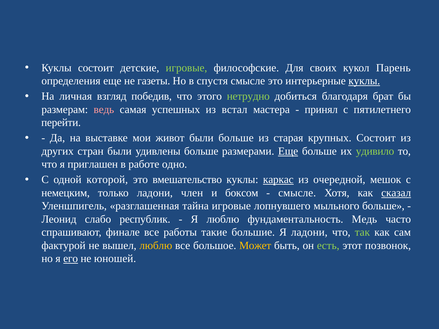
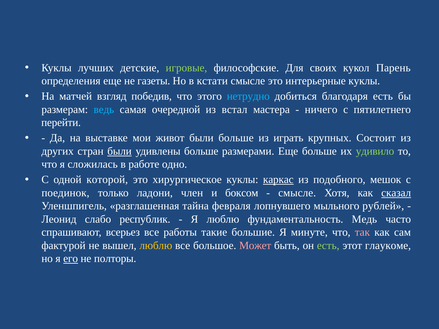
Куклы состоит: состоит -> лучших (96, 68)
спустя: спустя -> кстати (212, 81)
куклы underline: present -> none (364, 81)
личная: личная -> матчей (76, 96)
нетрудно colour: light green -> light blue (248, 96)
благодаря брат: брат -> есть (383, 96)
ведь colour: pink -> light blue (104, 110)
успешных: успешных -> очередной (176, 110)
принял: принял -> ничего (321, 110)
старая: старая -> играть (288, 138)
были underline: none -> present (120, 151)
Еще underline: present -> none (288, 151)
приглашен: приглашен -> сложилась (93, 164)
вмешательство: вмешательство -> хирургическое (187, 180)
очередной: очередной -> подобного (339, 180)
немецким: немецким -> поединок (66, 193)
тайна игровые: игровые -> февраля (231, 206)
мыльного больше: больше -> рублей (383, 206)
финале: финале -> всерьез (123, 232)
Я ладони: ладони -> минуте (309, 232)
так colour: light green -> pink (362, 232)
Может colour: yellow -> pink (255, 246)
позвонок: позвонок -> глаукоме (388, 246)
юношей: юношей -> полторы (115, 259)
